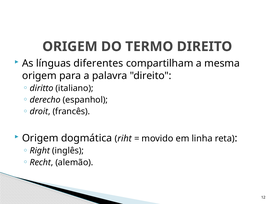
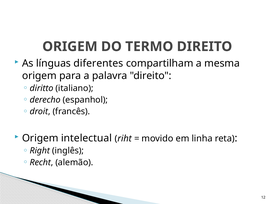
dogmática: dogmática -> intelectual (87, 138)
